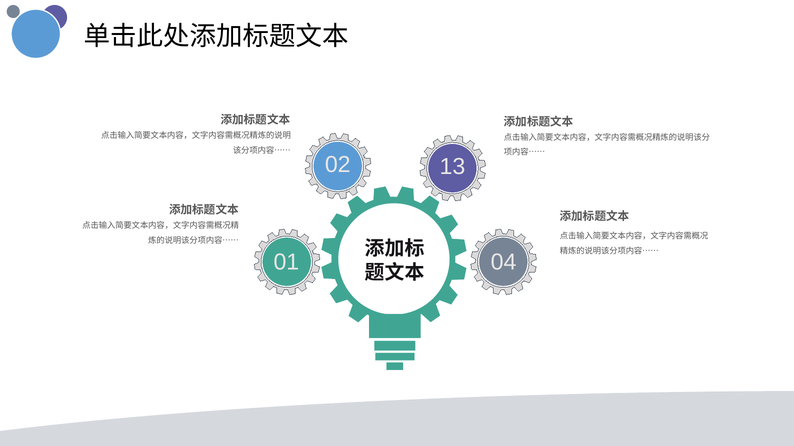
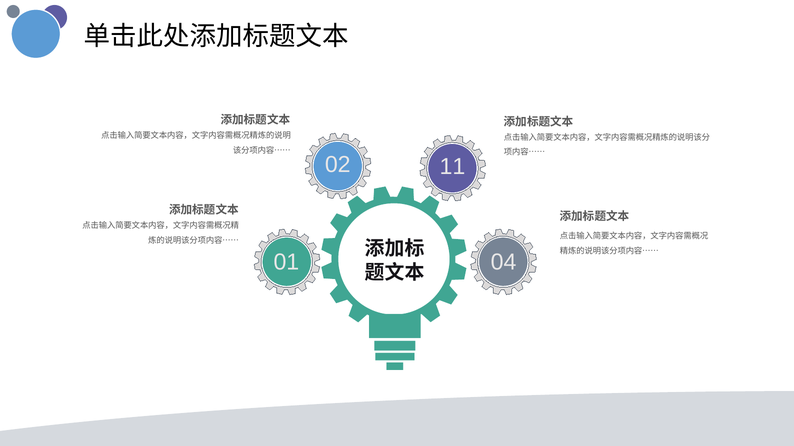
13: 13 -> 11 (452, 167)
